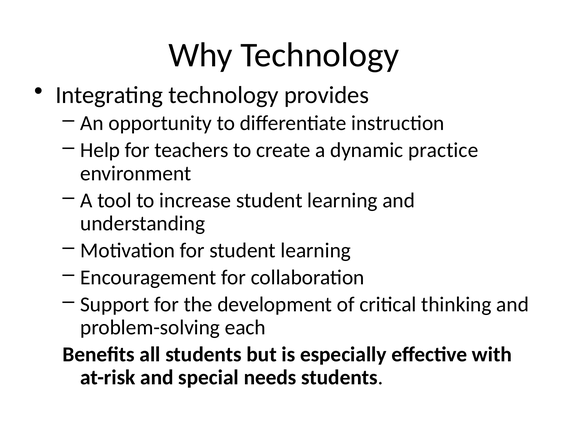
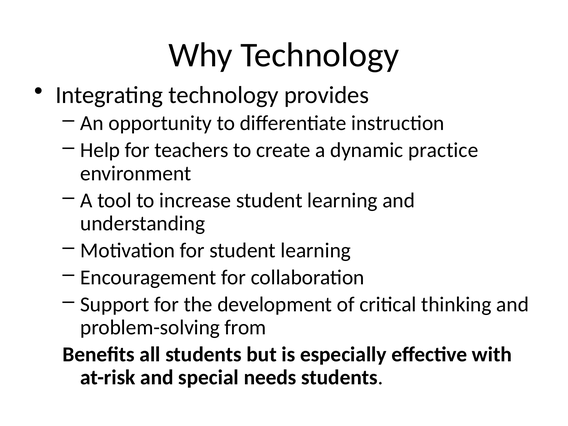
each: each -> from (245, 327)
